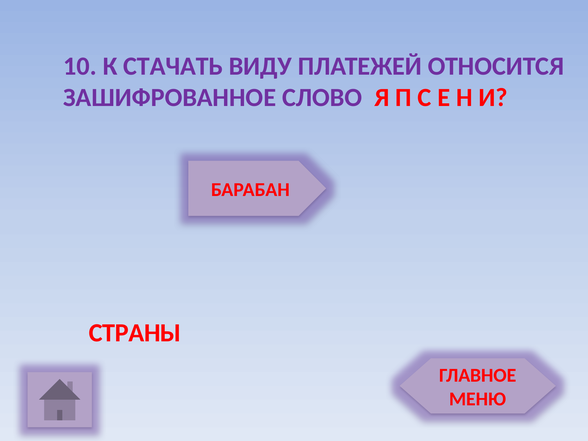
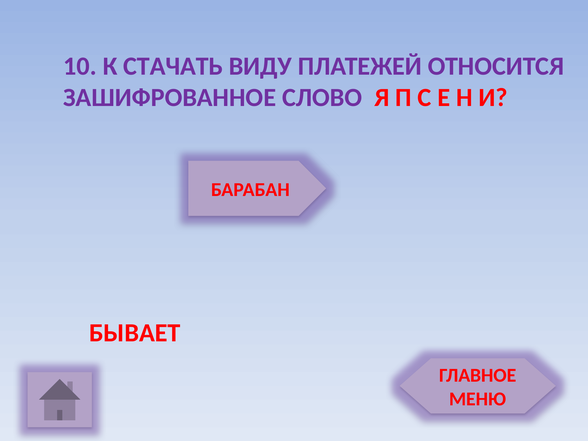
СТРАНЫ: СТРАНЫ -> БЫВАЕТ (135, 333)
